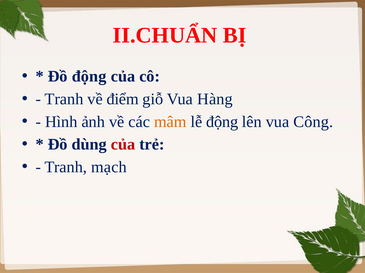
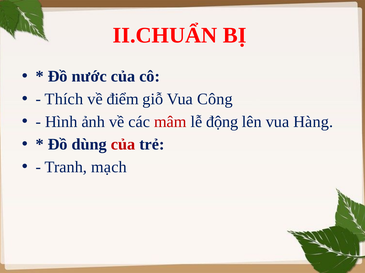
Đồ động: động -> nước (89, 77)
Tranh: Tranh -> Thích (64, 99)
Hàng: Hàng -> Công (215, 99)
mâm colour: orange -> red (170, 122)
Công: Công -> Hàng (313, 122)
